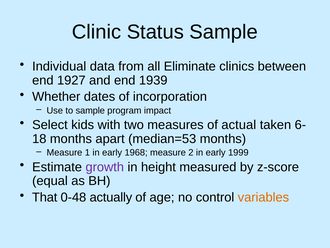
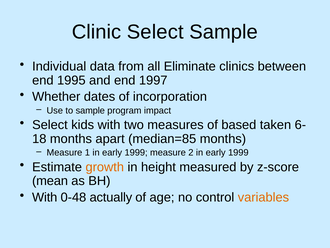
Clinic Status: Status -> Select (155, 32)
1927: 1927 -> 1995 (71, 80)
1939: 1939 -> 1997 (153, 80)
actual: actual -> based (239, 125)
median=53: median=53 -> median=85 (162, 139)
1 in early 1968: 1968 -> 1999 (136, 152)
growth colour: purple -> orange (105, 167)
equal: equal -> mean (50, 181)
That: That -> With (45, 197)
